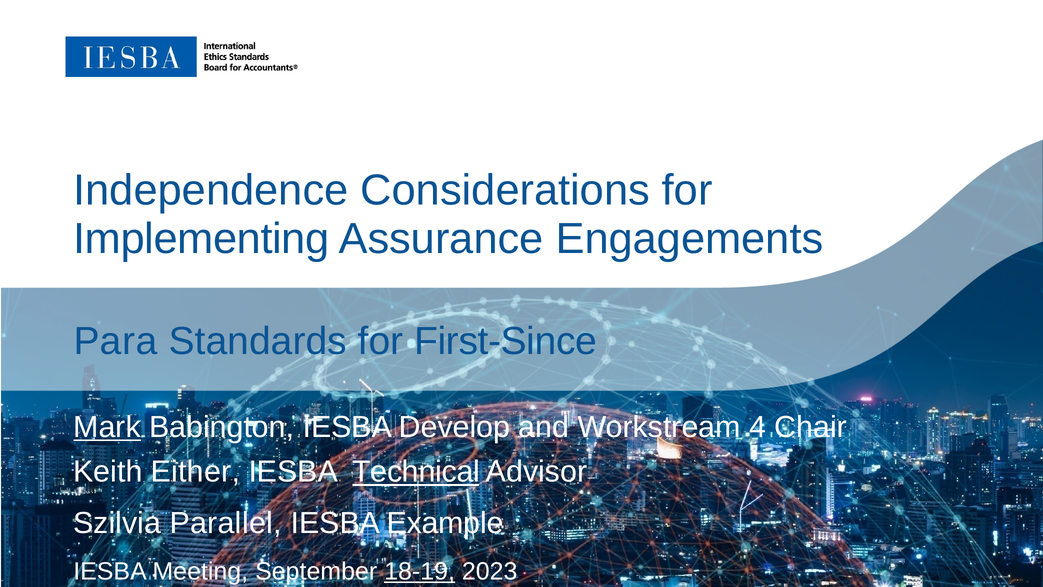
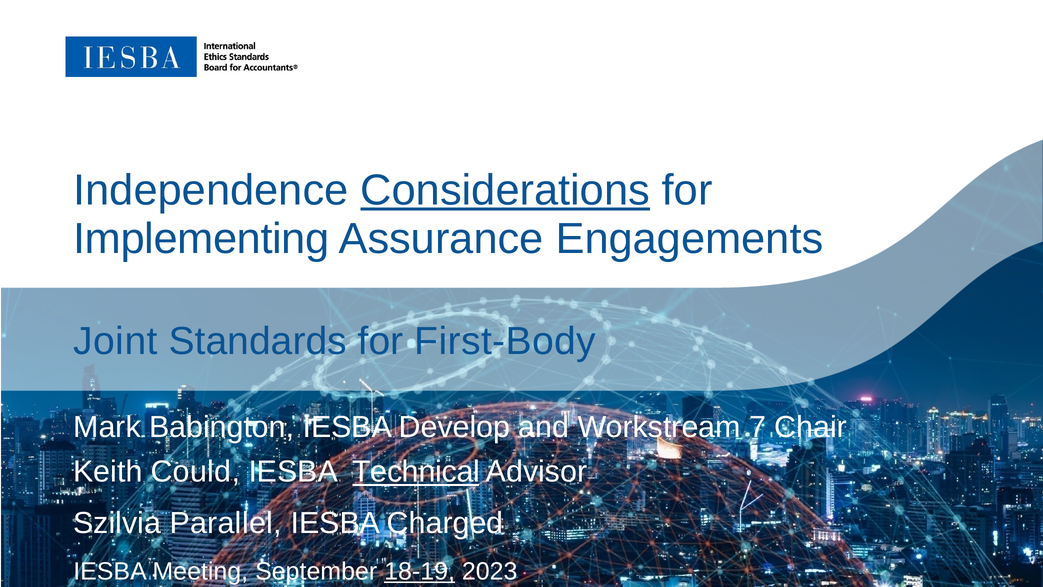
Considerations underline: none -> present (505, 190)
Para: Para -> Joint (115, 341)
First-Since: First-Since -> First-Body (505, 341)
Mark underline: present -> none (107, 427)
4: 4 -> 7 (757, 427)
Either: Either -> Could (195, 472)
Example: Example -> Charged (445, 523)
